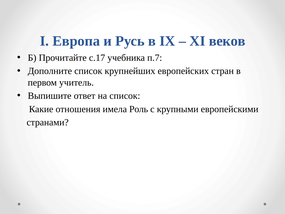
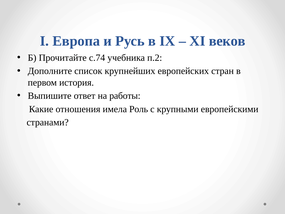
с.17: с.17 -> с.74 (97, 58)
п.7: п.7 -> п.2 (155, 58)
учитель: учитель -> история (77, 82)
на список: список -> работы (125, 96)
